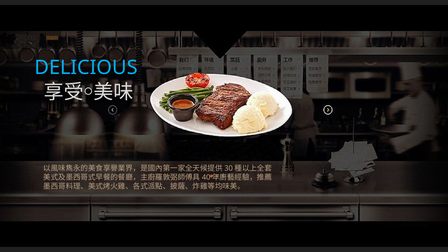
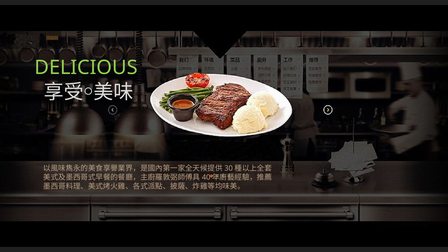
DELICIOUS colour: light blue -> light green (86, 67)
